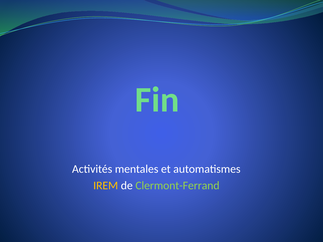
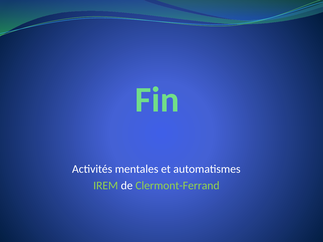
IREM colour: yellow -> light green (106, 186)
